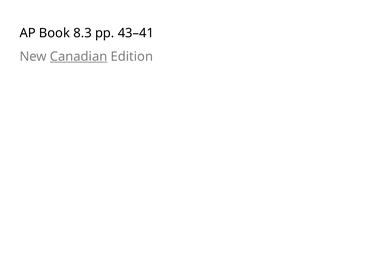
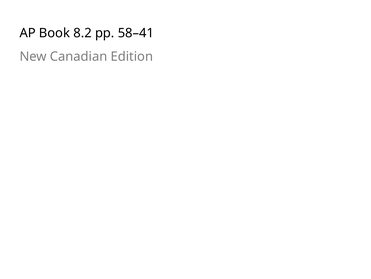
8.3: 8.3 -> 8.2 (83, 33)
43–41: 43–41 -> 58–41 (136, 33)
Canadian underline: present -> none (79, 56)
